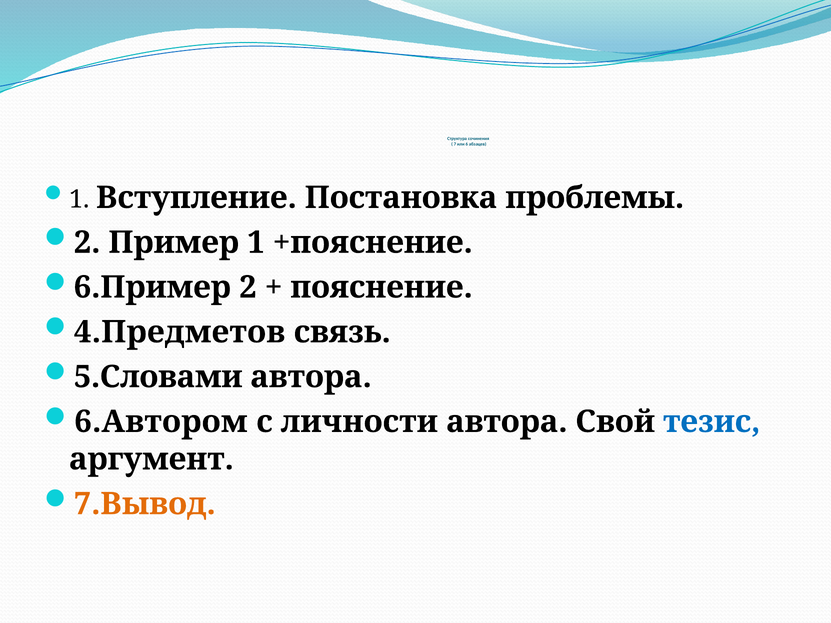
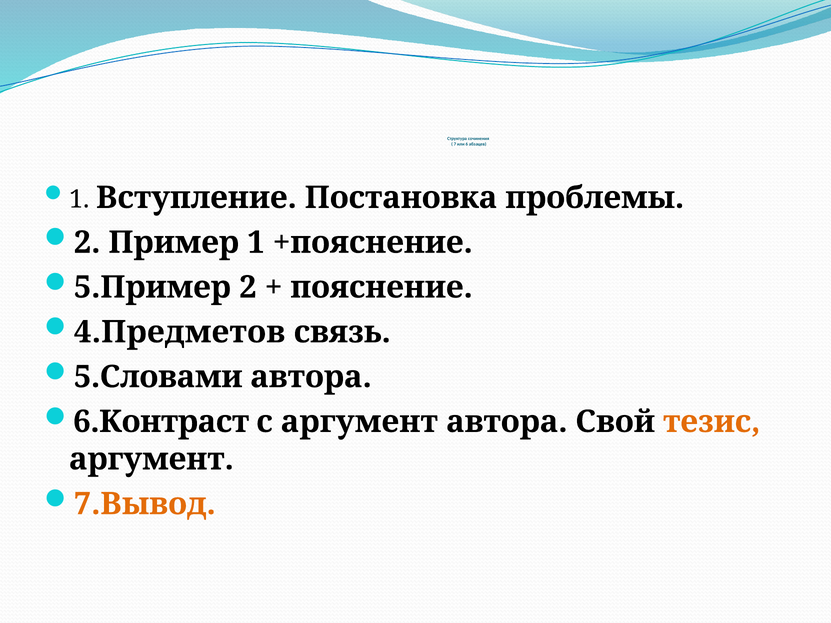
6.Пример: 6.Пример -> 5.Пример (152, 287)
6.Автором: 6.Автором -> 6.Контраст (161, 422)
с личности: личности -> аргумент (359, 422)
тезис colour: blue -> orange (712, 422)
